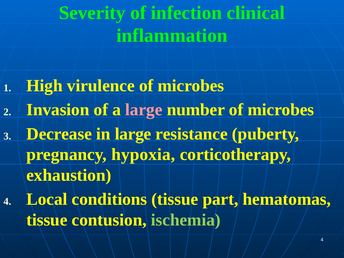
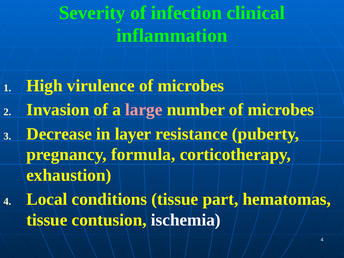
in large: large -> layer (133, 134)
hypoxia: hypoxia -> formula (143, 155)
ischemia colour: light green -> white (186, 220)
